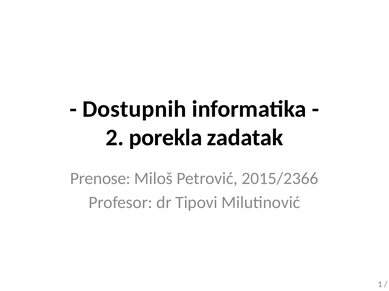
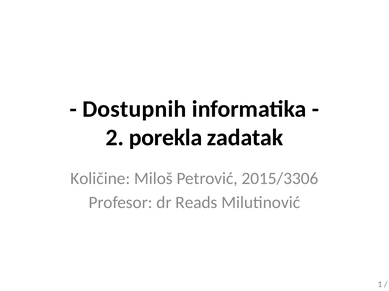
Prenose: Prenose -> Količine (100, 179)
2015/2366: 2015/2366 -> 2015/3306 (280, 179)
Tipovi: Tipovi -> Reads (196, 203)
